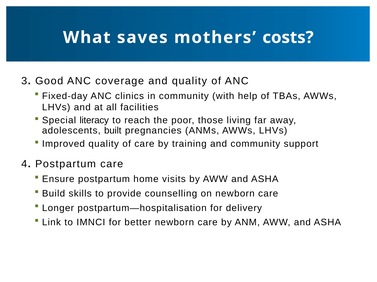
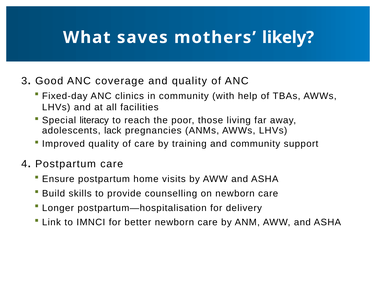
costs: costs -> likely (288, 38)
built: built -> lack (113, 131)
